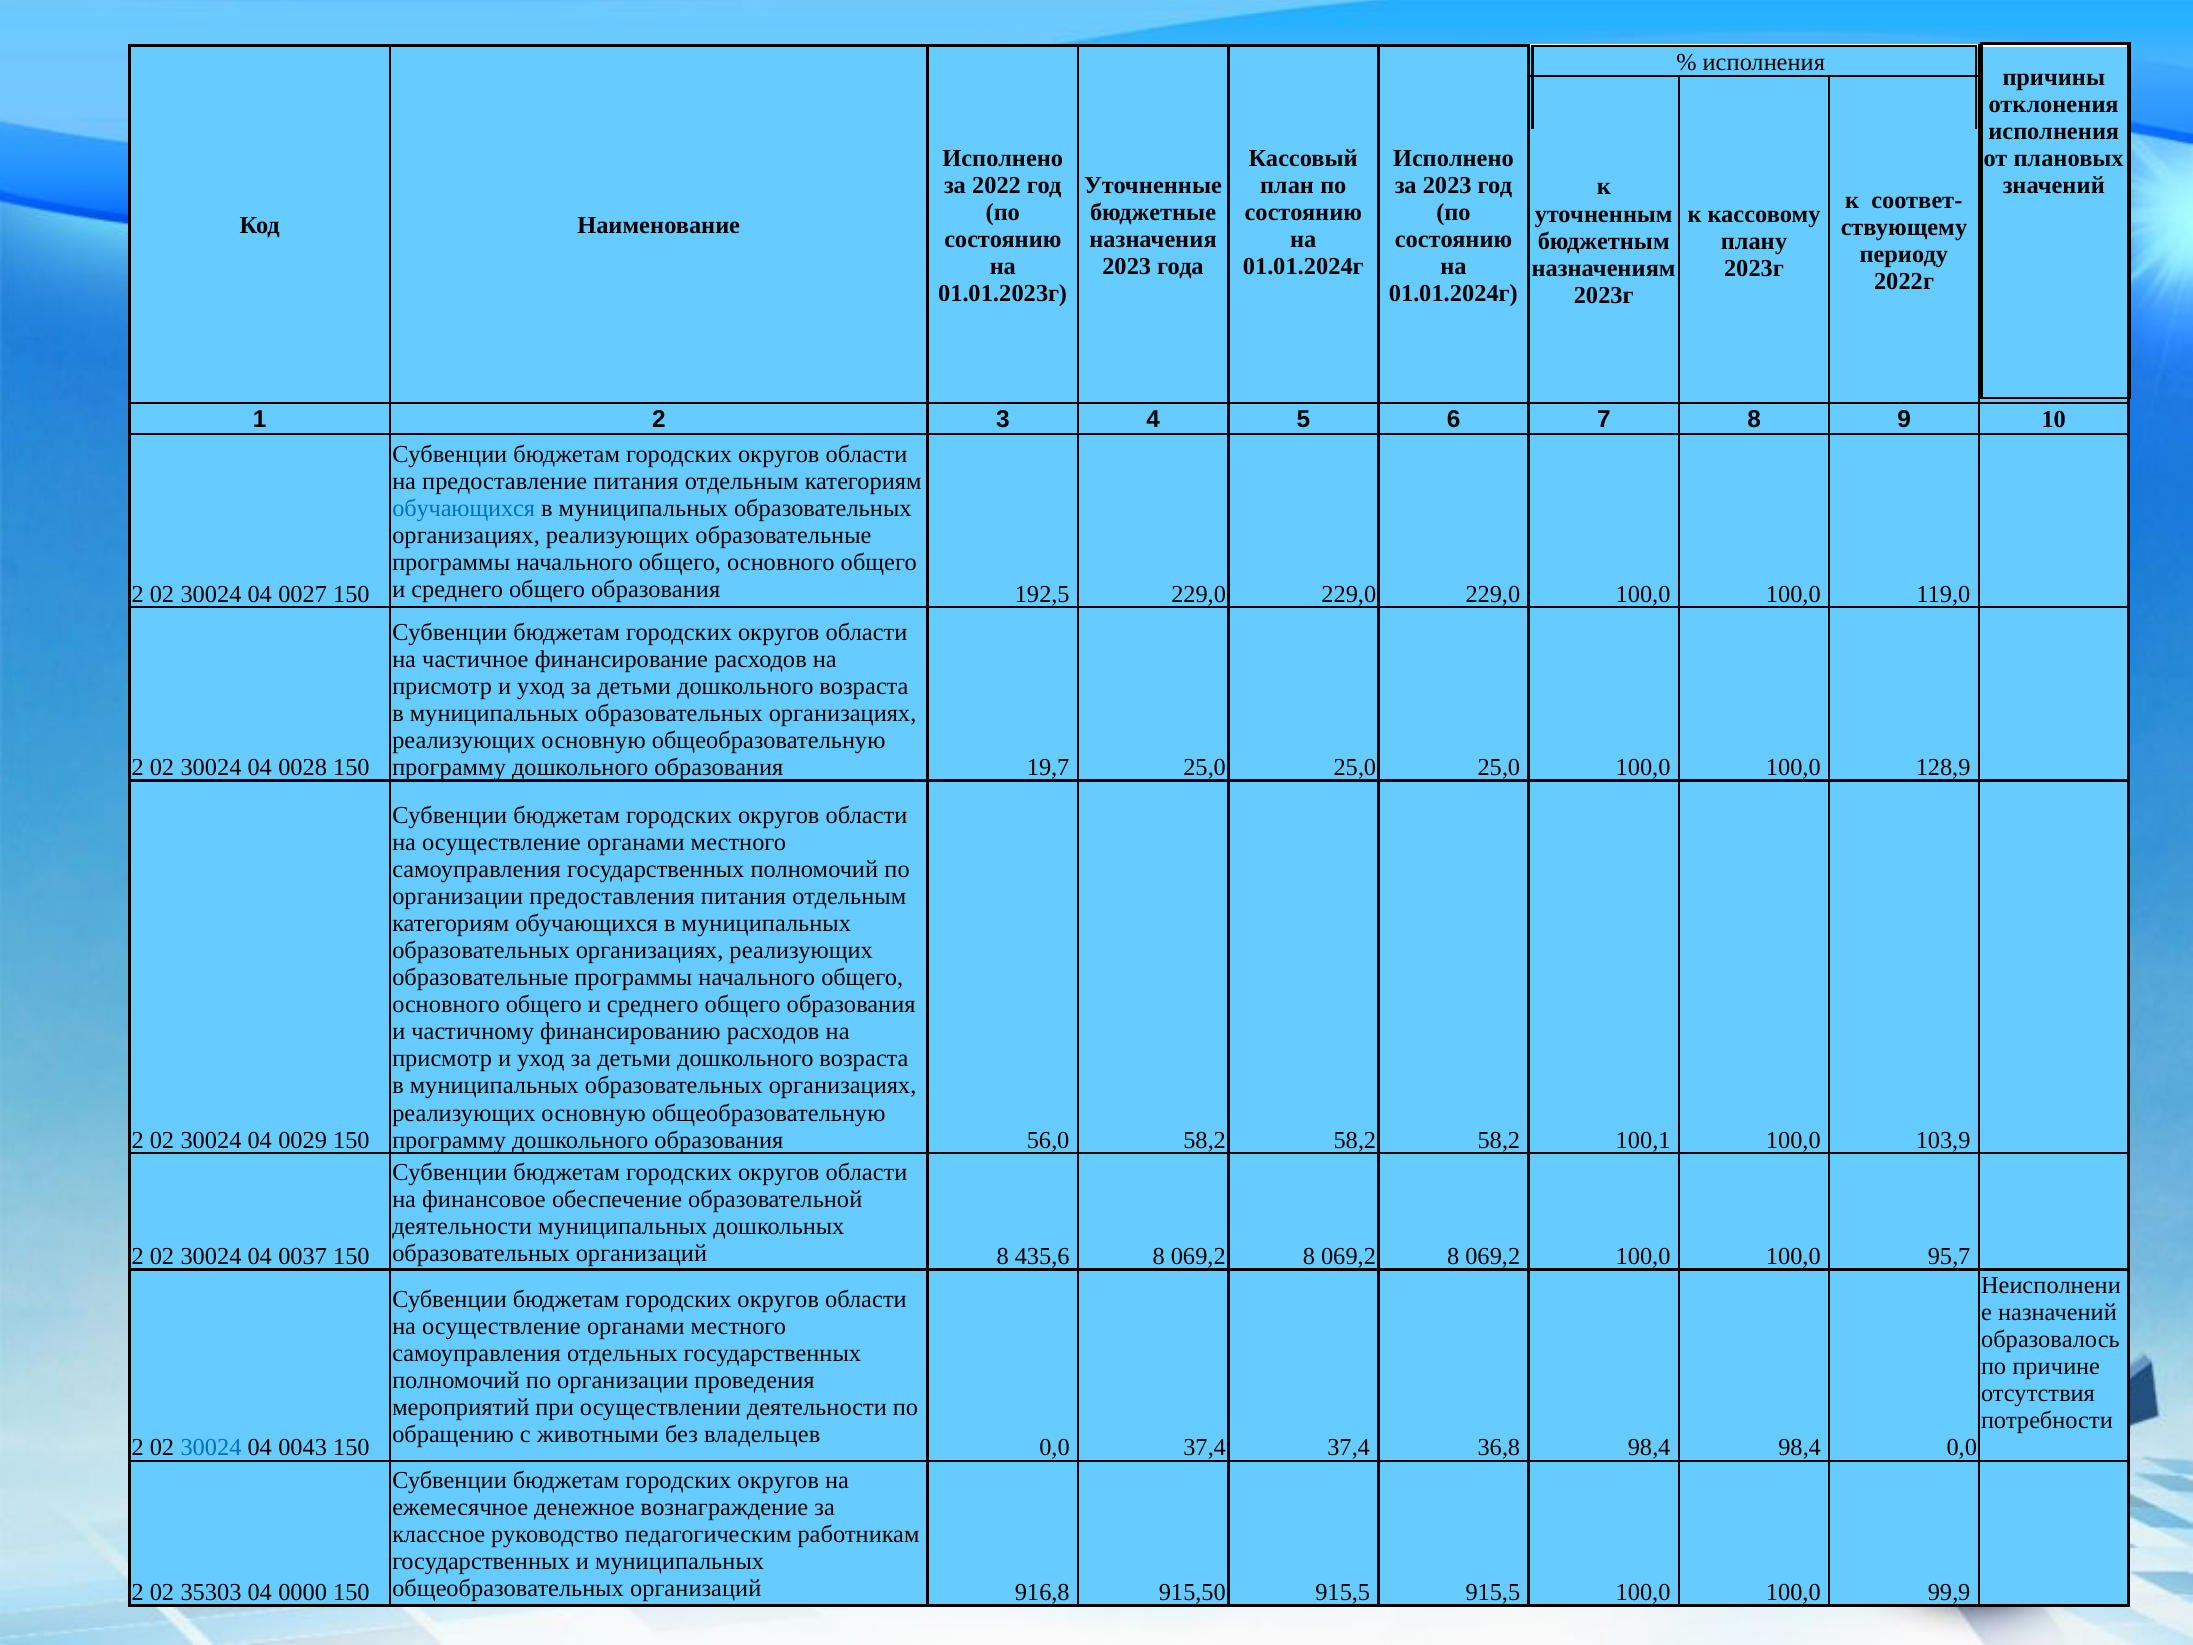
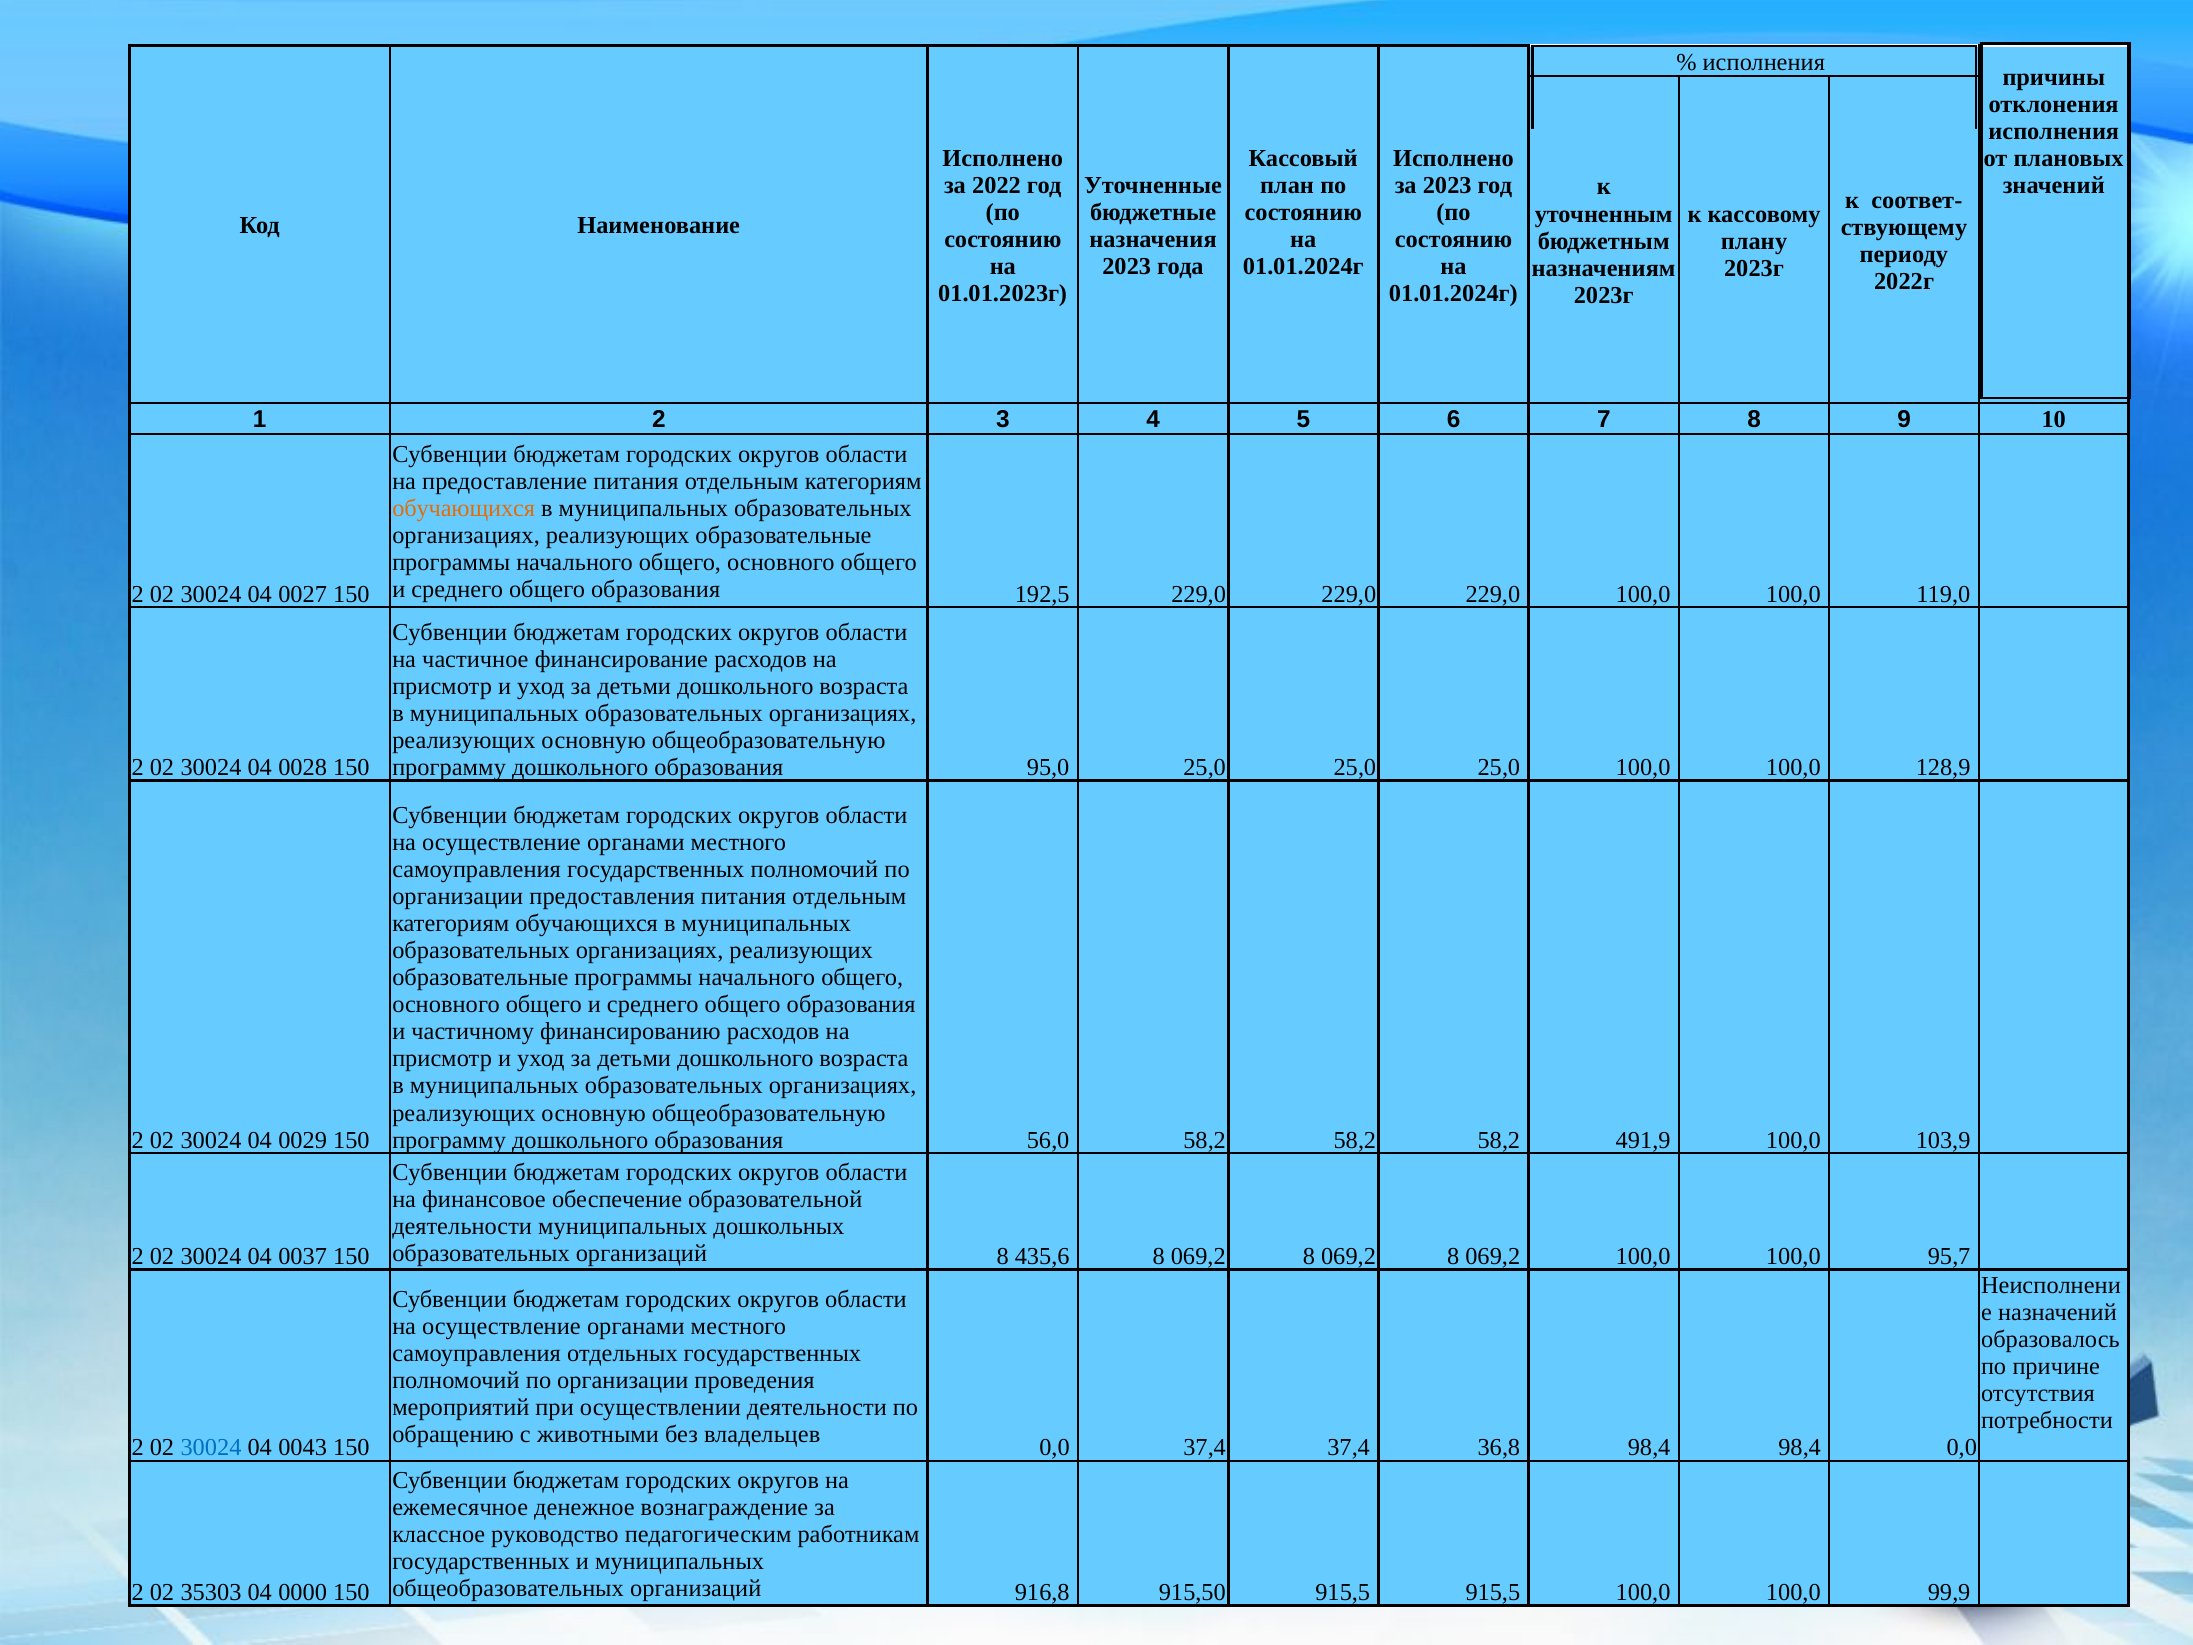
обучающихся colour: blue -> orange (464, 508)
19,7: 19,7 -> 95,0 (1048, 767)
100,1: 100,1 -> 491,9 (1643, 1140)
